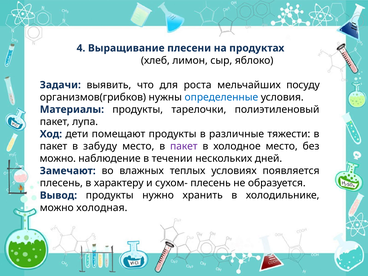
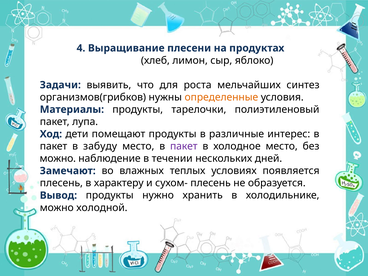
посуду: посуду -> синтез (303, 85)
определенные colour: blue -> orange (221, 97)
тяжести: тяжести -> интерес (289, 134)
холодная: холодная -> холодной (102, 208)
